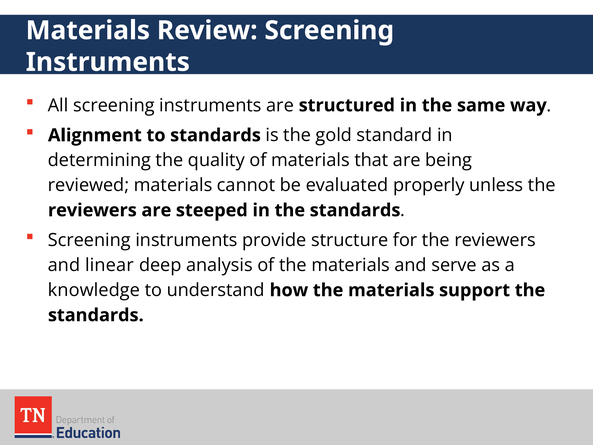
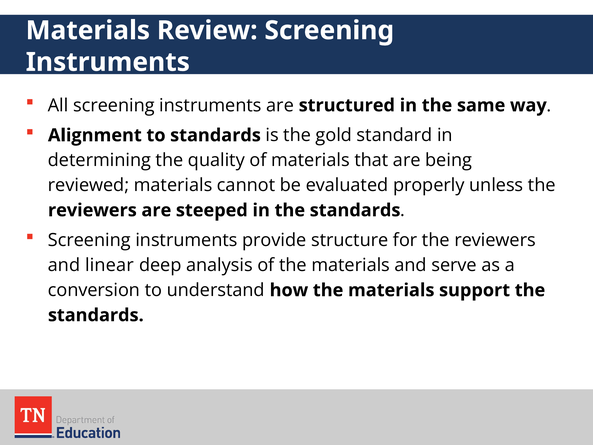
knowledge: knowledge -> conversion (94, 290)
